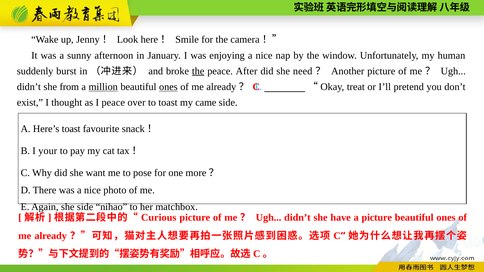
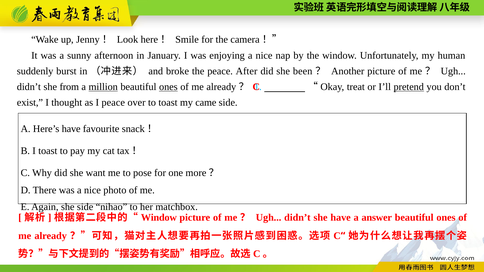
the underline: present -> none (198, 71)
need: need -> been (303, 71)
pretend underline: none -> present (409, 87)
Here’s toast: toast -> have (71, 129)
I your: your -> toast (48, 151)
Curious: Curious -> Window (159, 218)
a picture: picture -> answer (377, 218)
